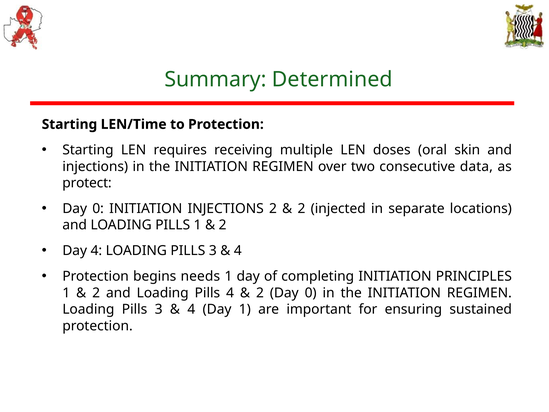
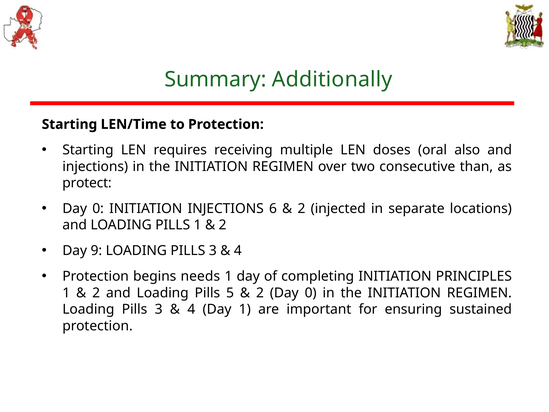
Determined: Determined -> Additionally (332, 79)
skin: skin -> also (467, 150)
data: data -> than (476, 166)
INJECTIONS 2: 2 -> 6 (273, 208)
Day 4: 4 -> 9 (96, 251)
Pills 4: 4 -> 5 (230, 293)
